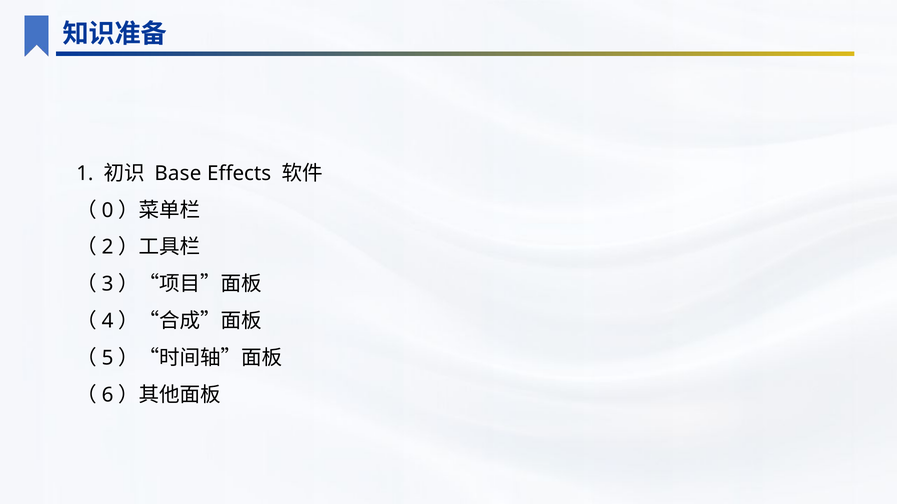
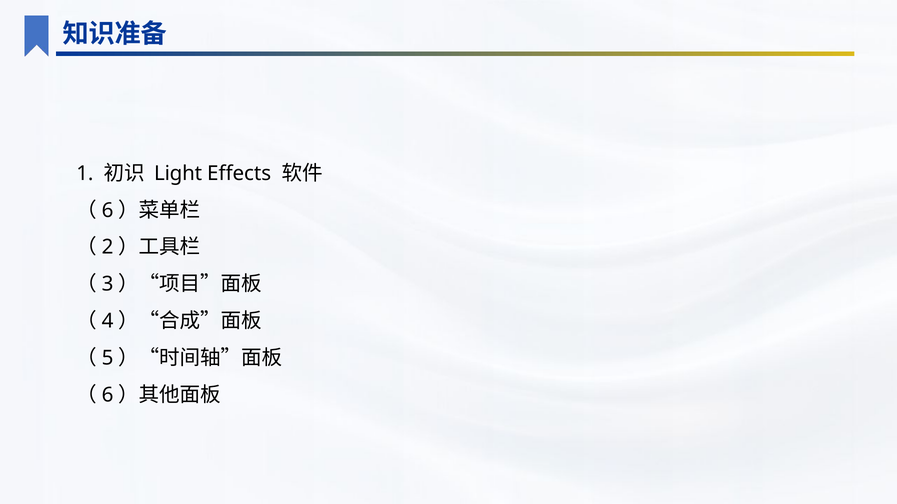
Base: Base -> Light (178, 174)
0: 0 -> 6 (108, 211)
